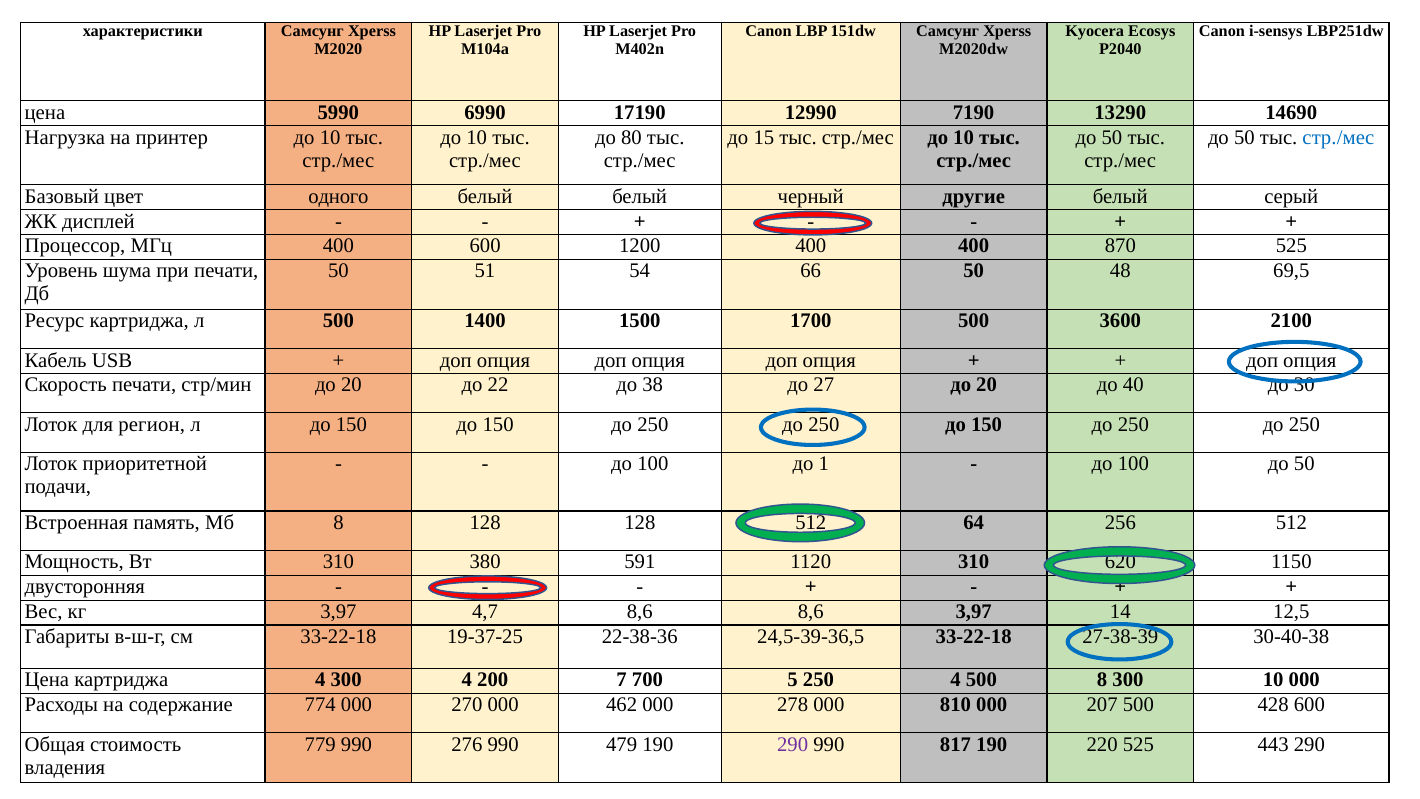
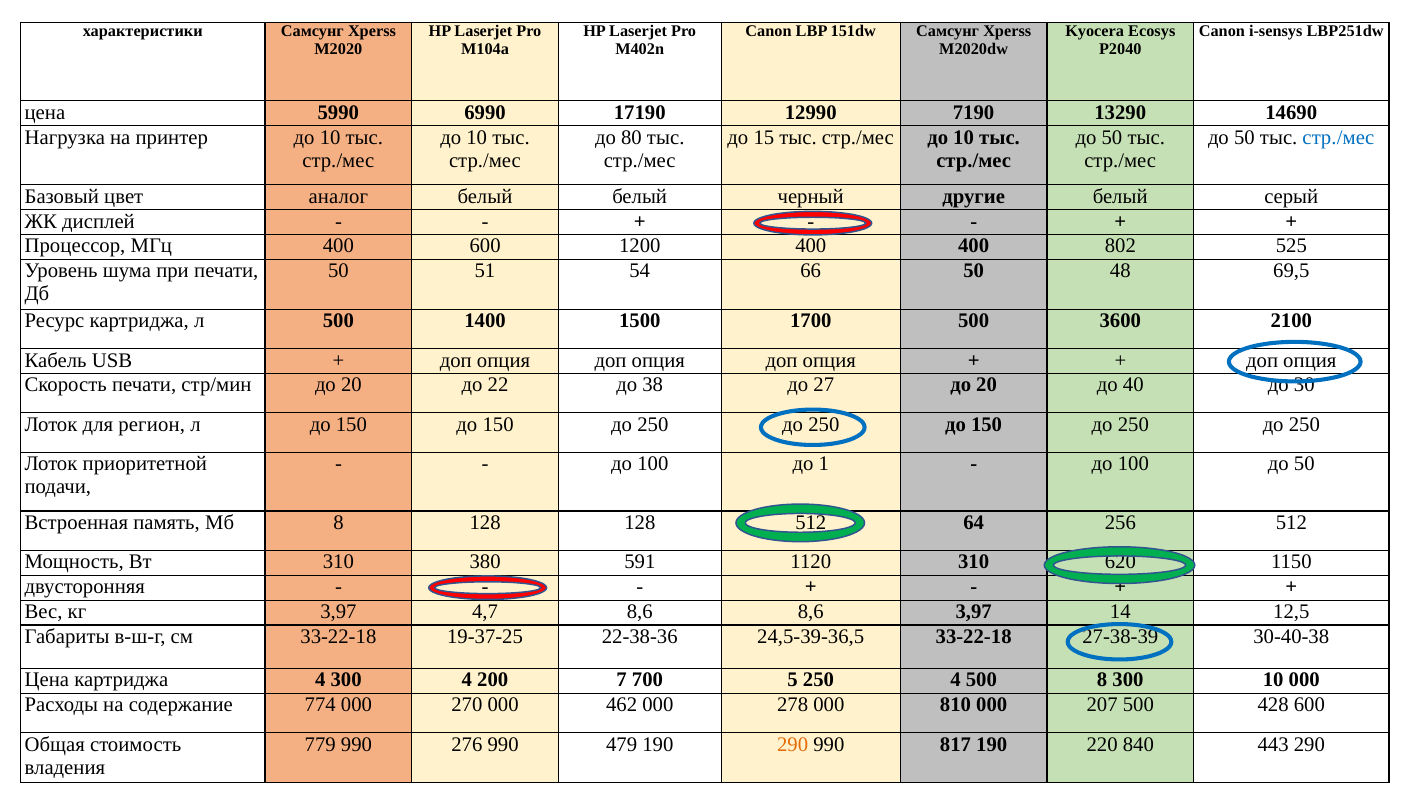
одного: одного -> аналог (338, 196)
870: 870 -> 802 (1120, 246)
290 colour: purple -> orange (793, 744)
220 525: 525 -> 840 (1138, 744)
